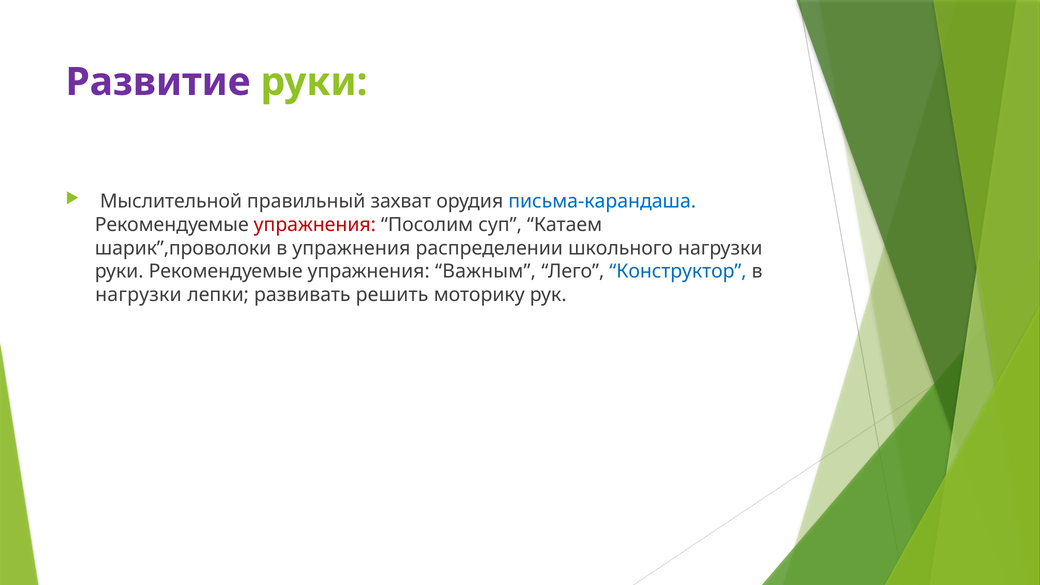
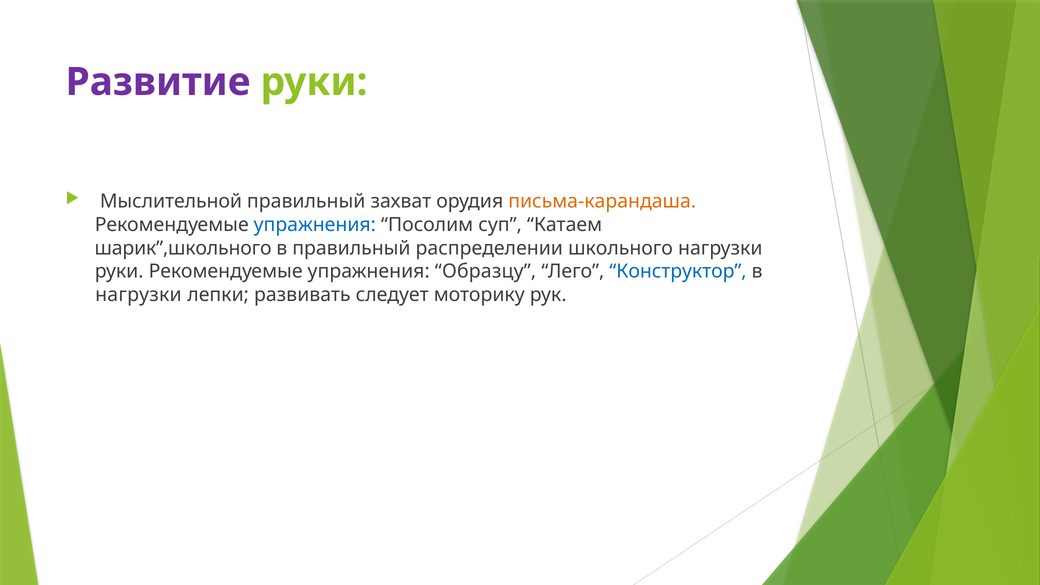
письма-карандаша colour: blue -> orange (602, 201)
упражнения colour: red -> blue (315, 225)
шарик”,проволоки: шарик”,проволоки -> шарик”,школьного (183, 248)
в упражнения: упражнения -> правильный (351, 248)
Важным: Важным -> Образцу (486, 271)
решить: решить -> следует (392, 295)
